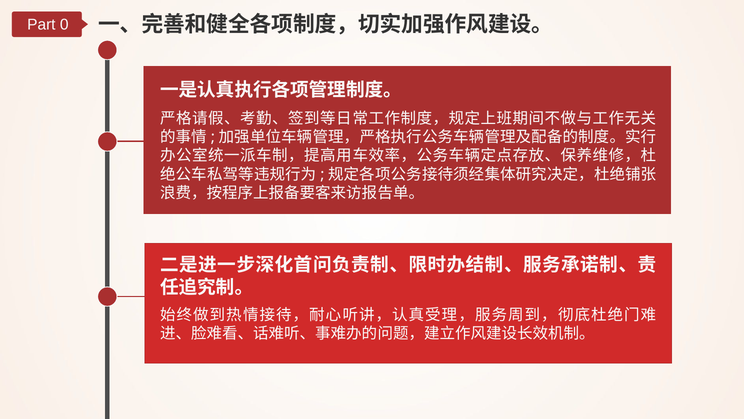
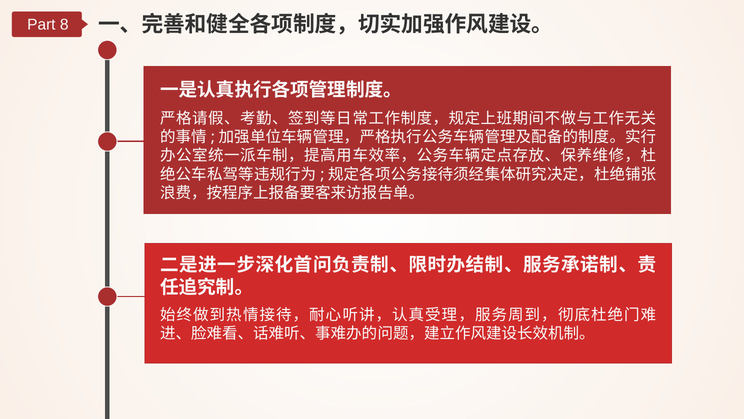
0: 0 -> 8 (64, 25)
